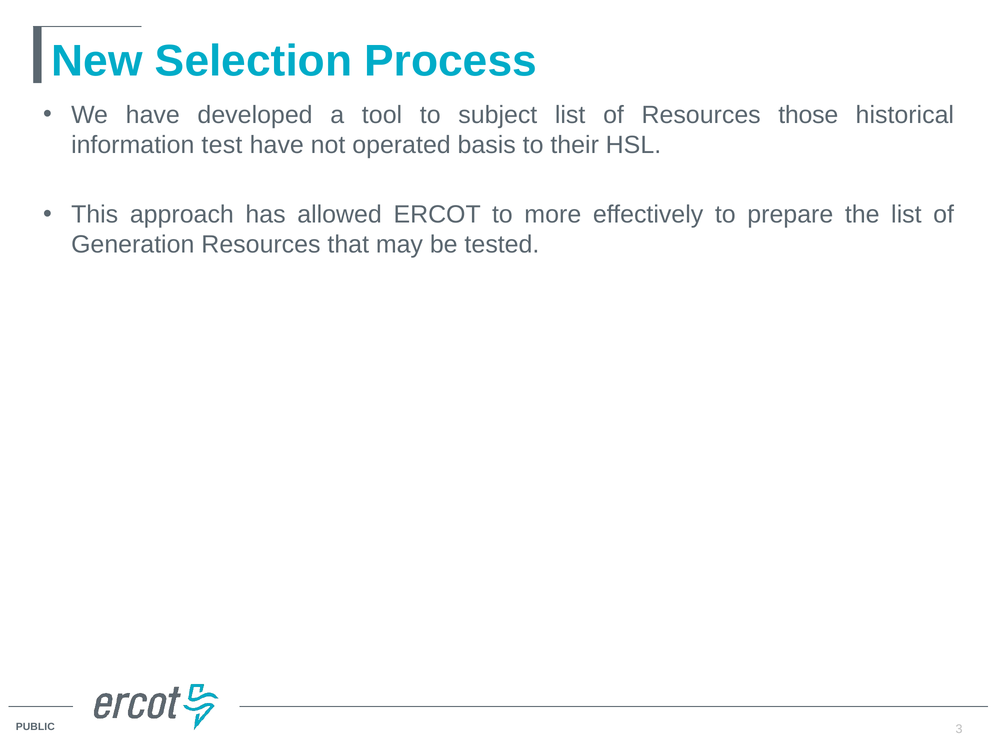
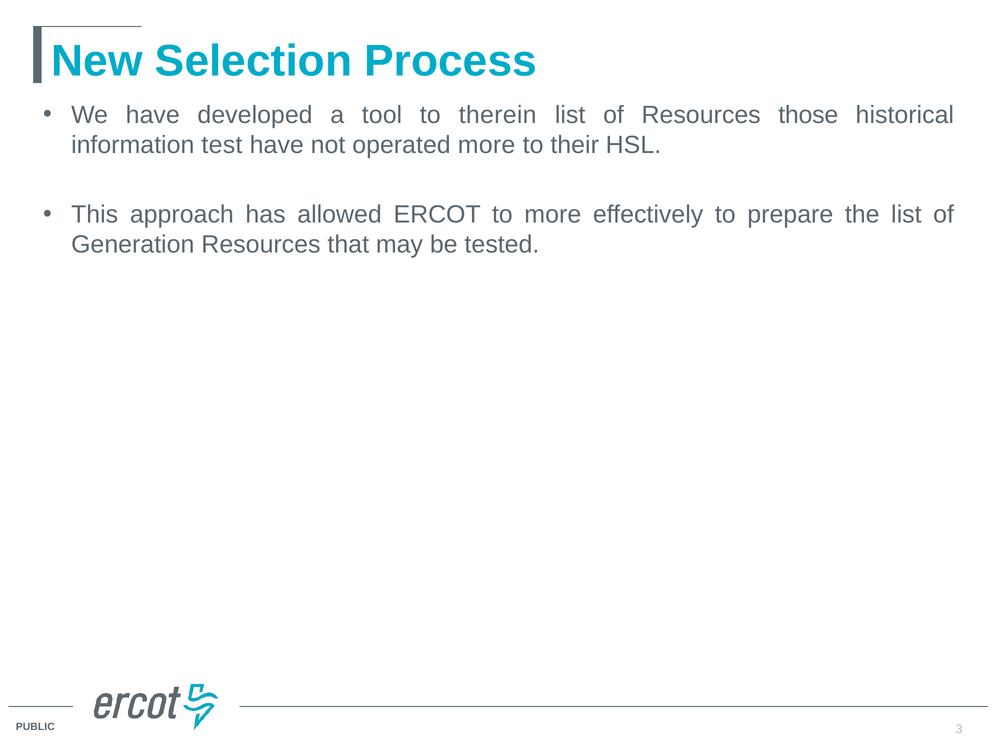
subject: subject -> therein (498, 115)
operated basis: basis -> more (487, 145)
